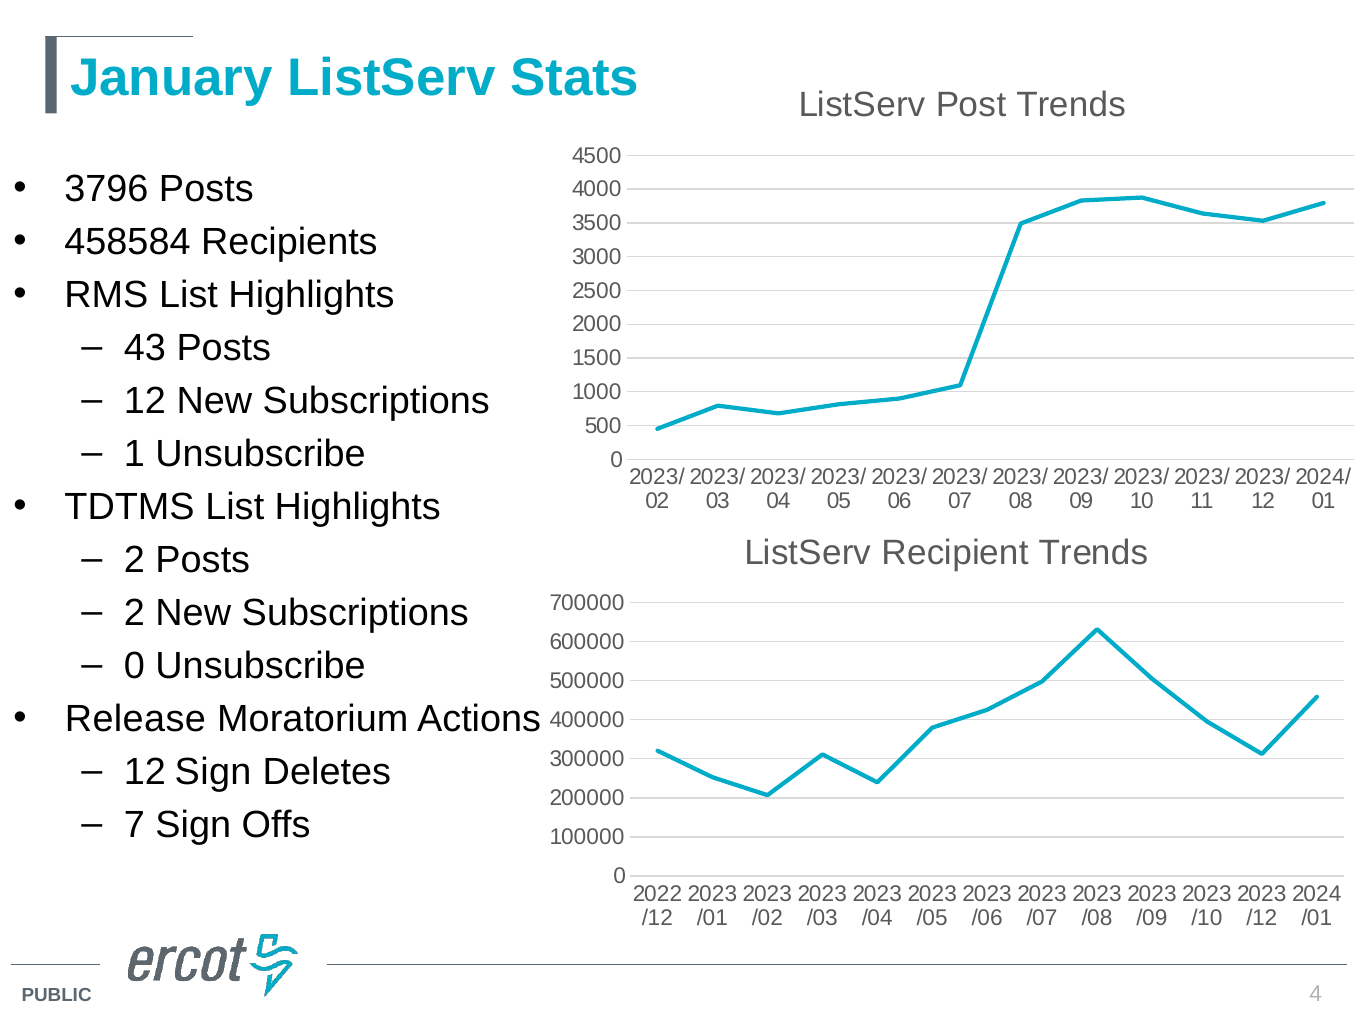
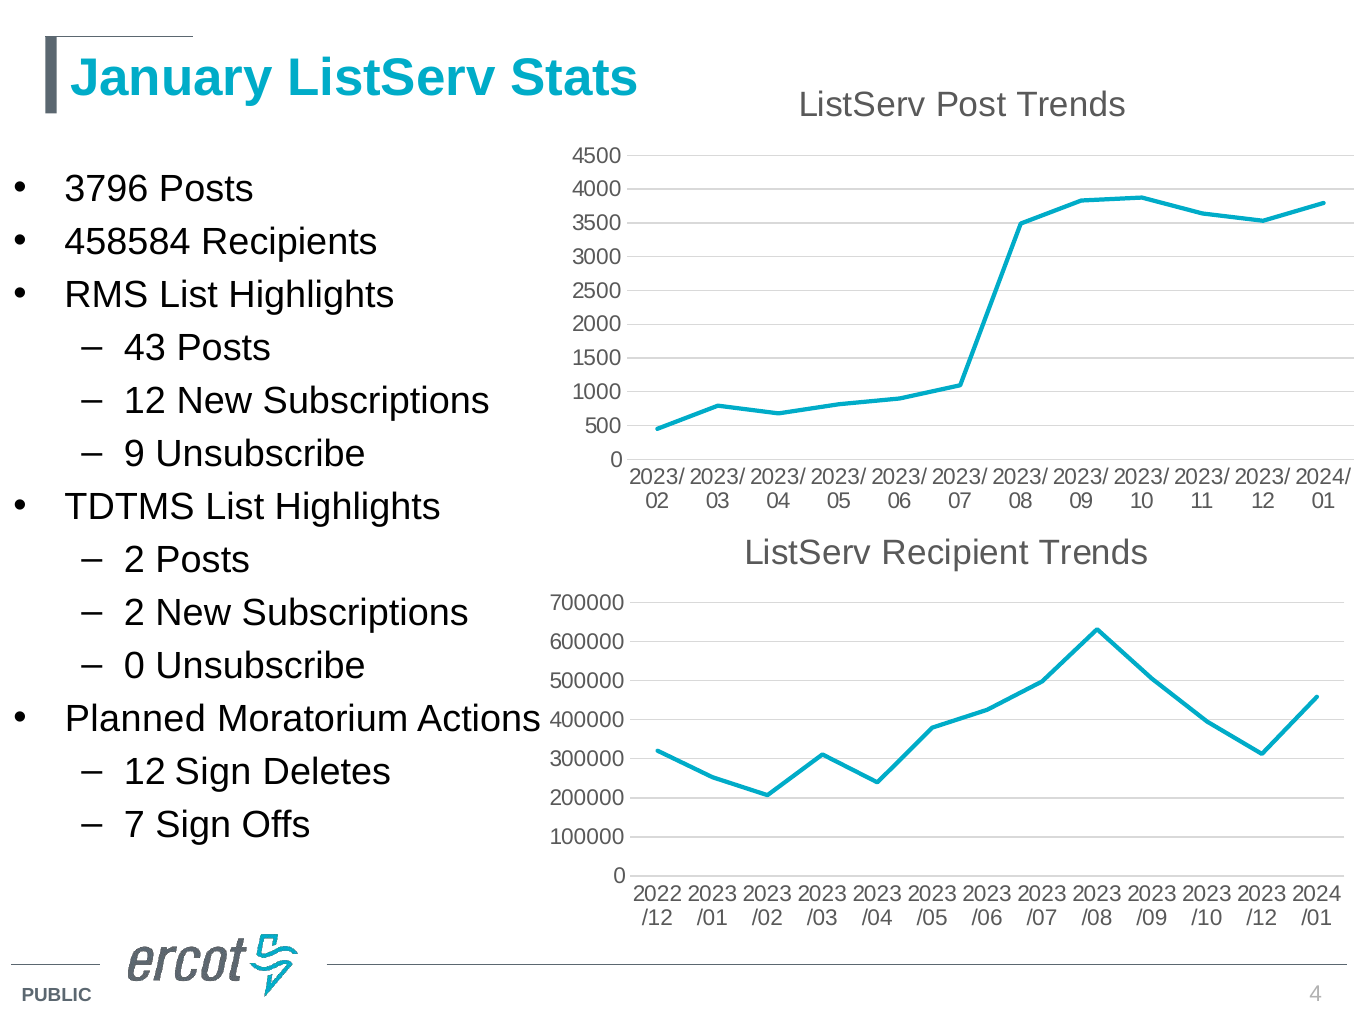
1: 1 -> 9 (135, 454)
Release: Release -> Planned (135, 719)
